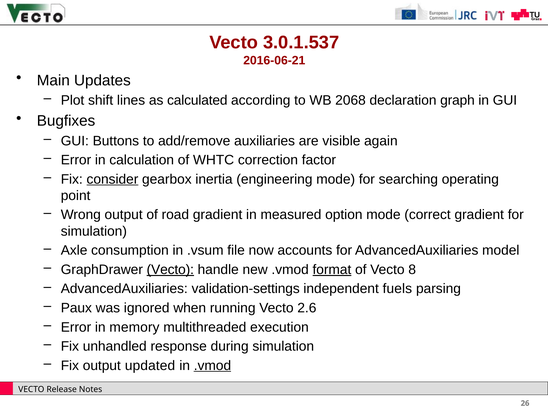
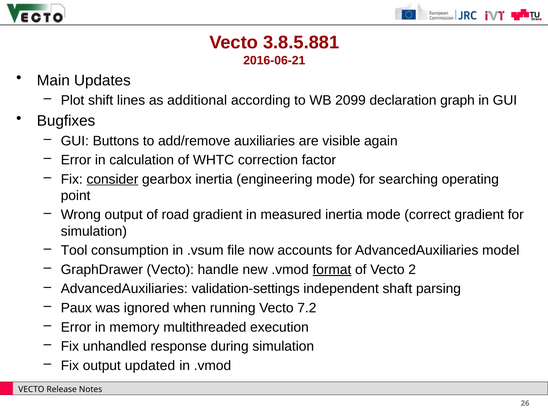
3.0.1.537: 3.0.1.537 -> 3.8.5.881 (301, 43)
calculated: calculated -> additional (197, 100)
2068: 2068 -> 2099 (351, 100)
measured option: option -> inertia (344, 215)
Axle: Axle -> Tool (74, 250)
Vecto underline: present -> none (170, 270)
8: 8 -> 2 (412, 270)
fuels: fuels -> shaft (397, 289)
2.6: 2.6 -> 7.2 (307, 308)
.vmod underline: present -> none (212, 366)
